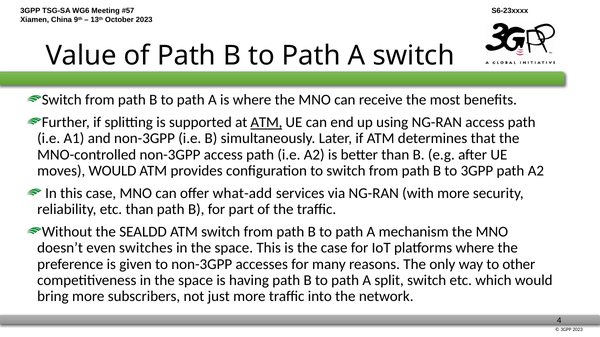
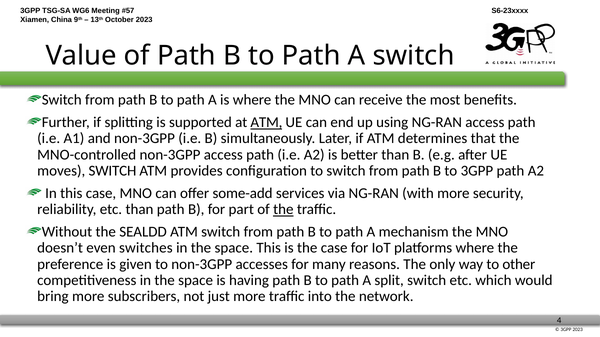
moves WOULD: WOULD -> SWITCH (112, 171)
what-add: what-add -> some-add (243, 194)
the underline: none -> present (283, 210)
